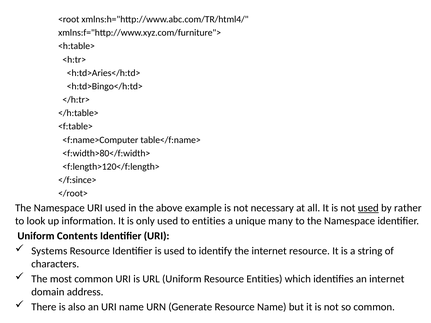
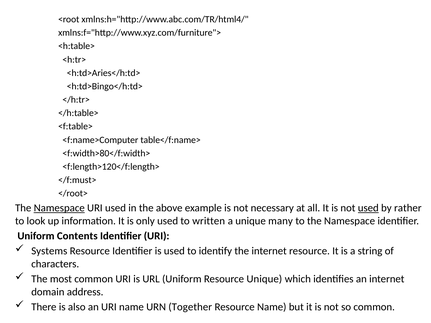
</f:since>: </f:since> -> </f:must> (77, 180)
Namespace underline: none -> present (59, 208)
to entities: entities -> written (209, 221)
Resource Entities: Entities -> Unique (264, 279)
Generate: Generate -> Together (190, 307)
